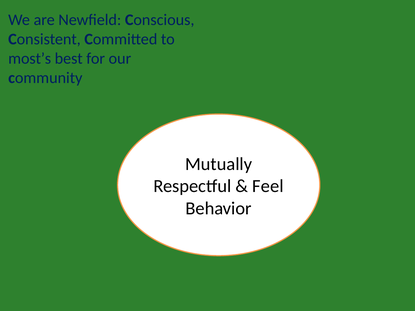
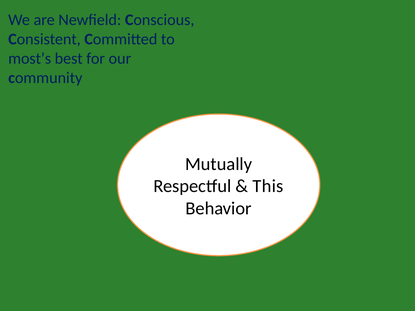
Feel: Feel -> This (268, 186)
